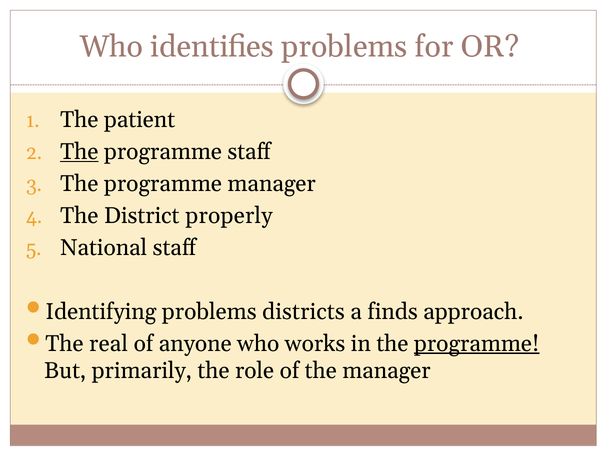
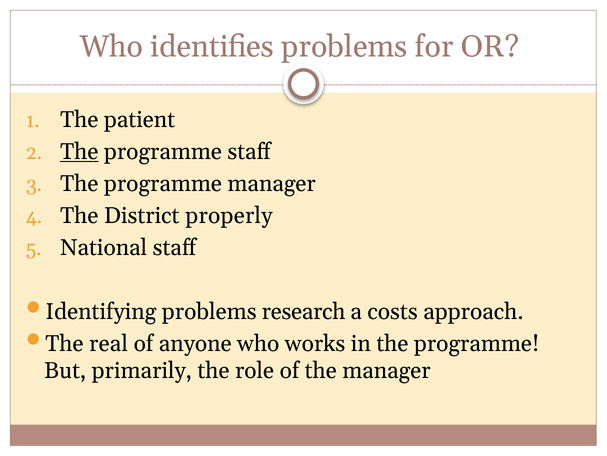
districts: districts -> research (304, 311)
finds: finds -> costs (393, 311)
programme underline: present -> none (477, 343)
